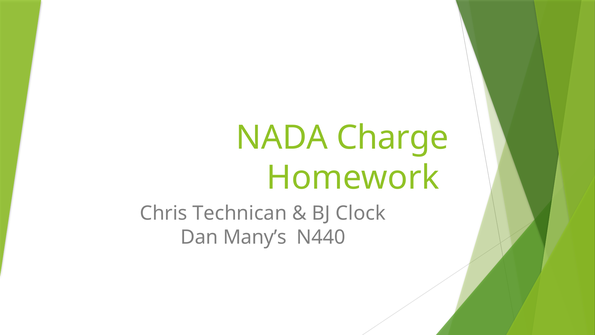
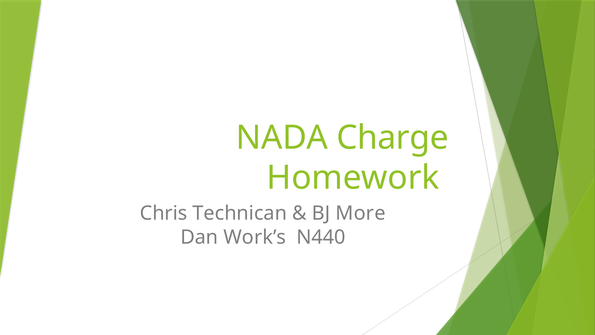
Clock: Clock -> More (361, 213)
Many’s: Many’s -> Work’s (255, 237)
